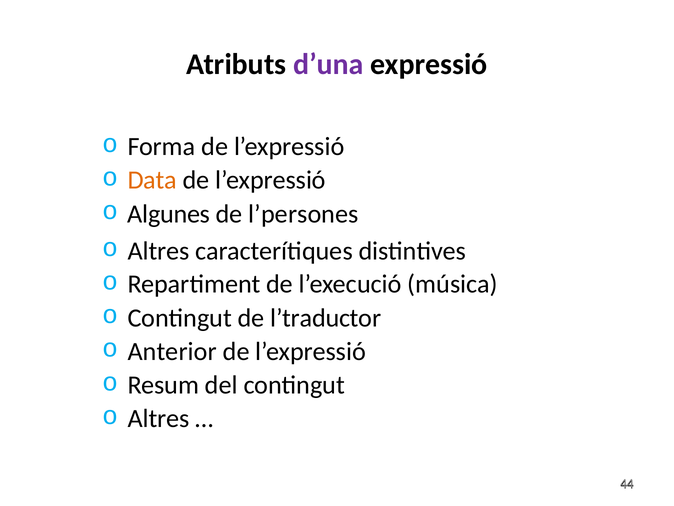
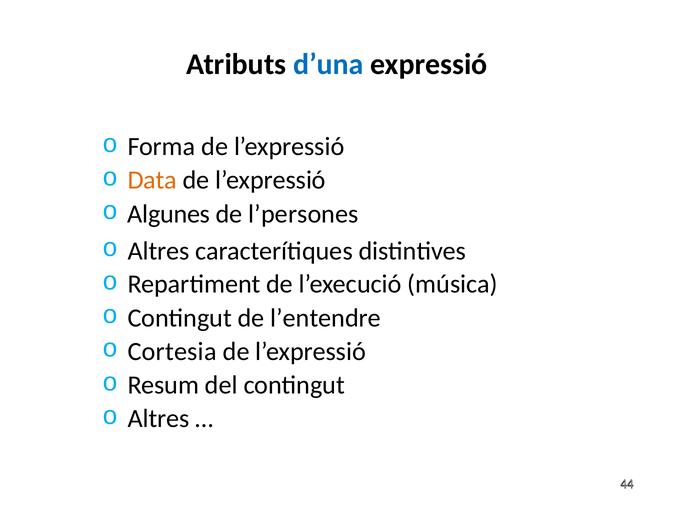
d’una colour: purple -> blue (328, 64)
l’traductor: l’traductor -> l’entendre (326, 318)
Anterior: Anterior -> Cortesia (172, 351)
